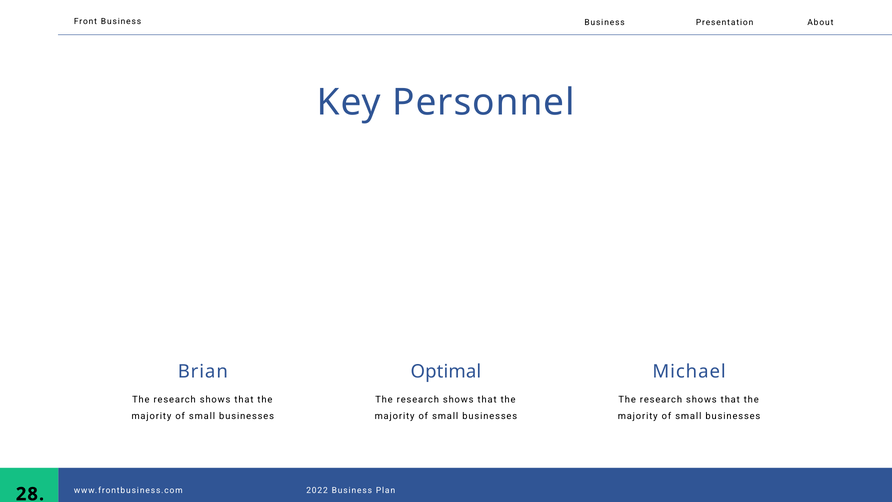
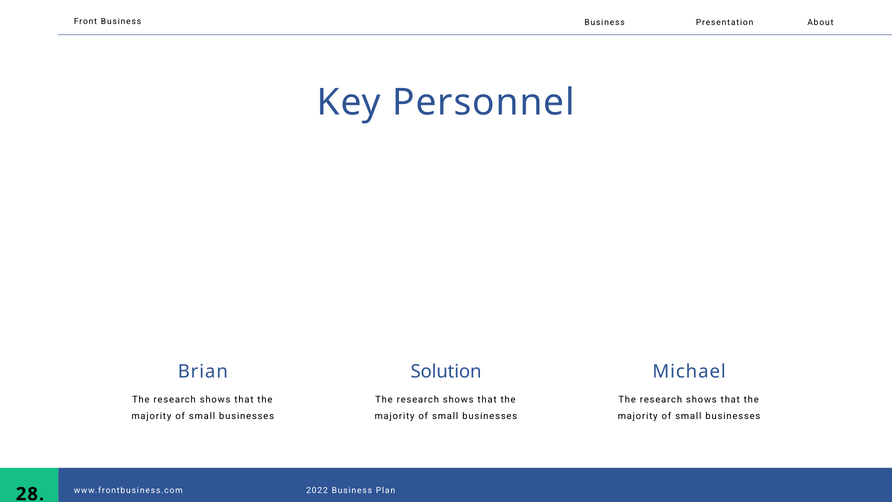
Optimal: Optimal -> Solution (446, 371)
